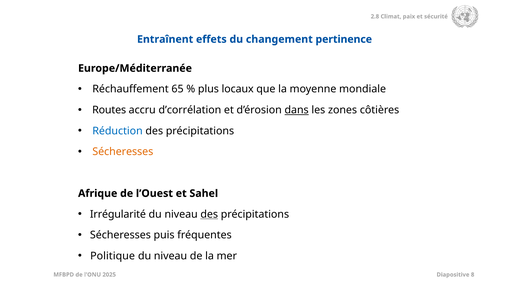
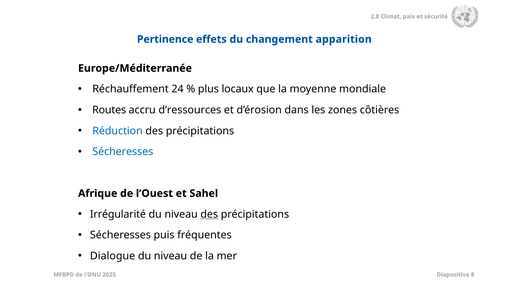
Entraînent: Entraînent -> Pertinence (165, 39)
pertinence: pertinence -> apparition (344, 39)
65: 65 -> 24 (178, 89)
d’corrélation: d’corrélation -> d’ressources (190, 110)
dans underline: present -> none (297, 110)
Sécheresses colour: orange -> blue (123, 152)
Politique: Politique -> Dialogue (113, 256)
